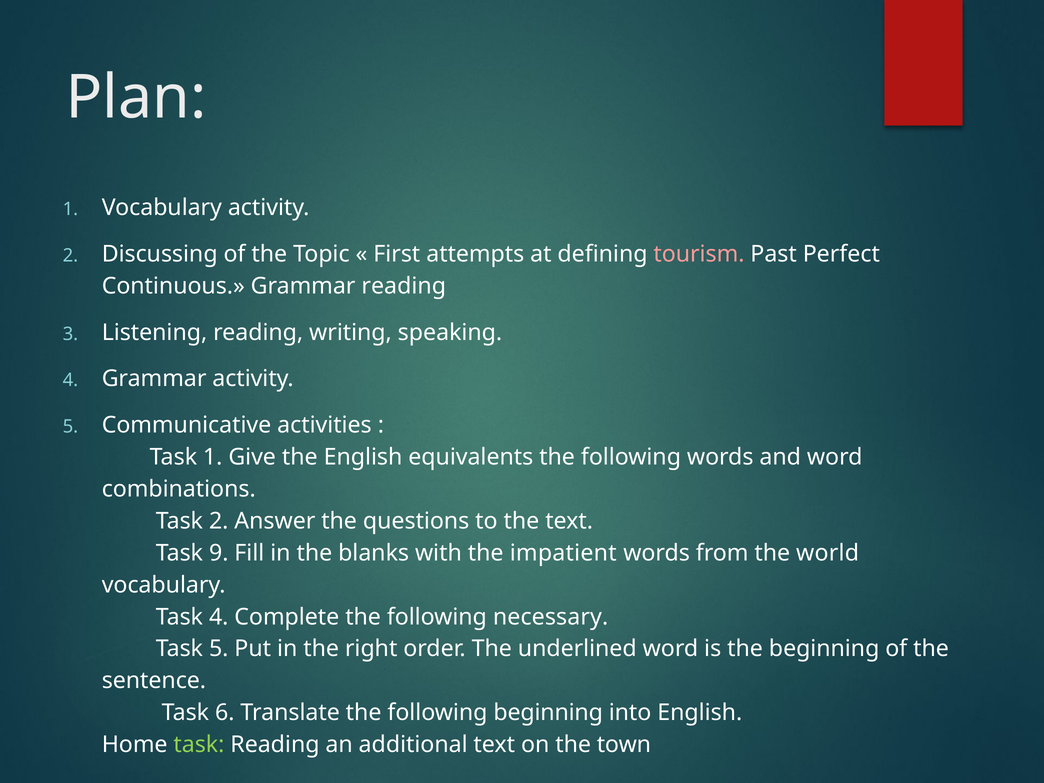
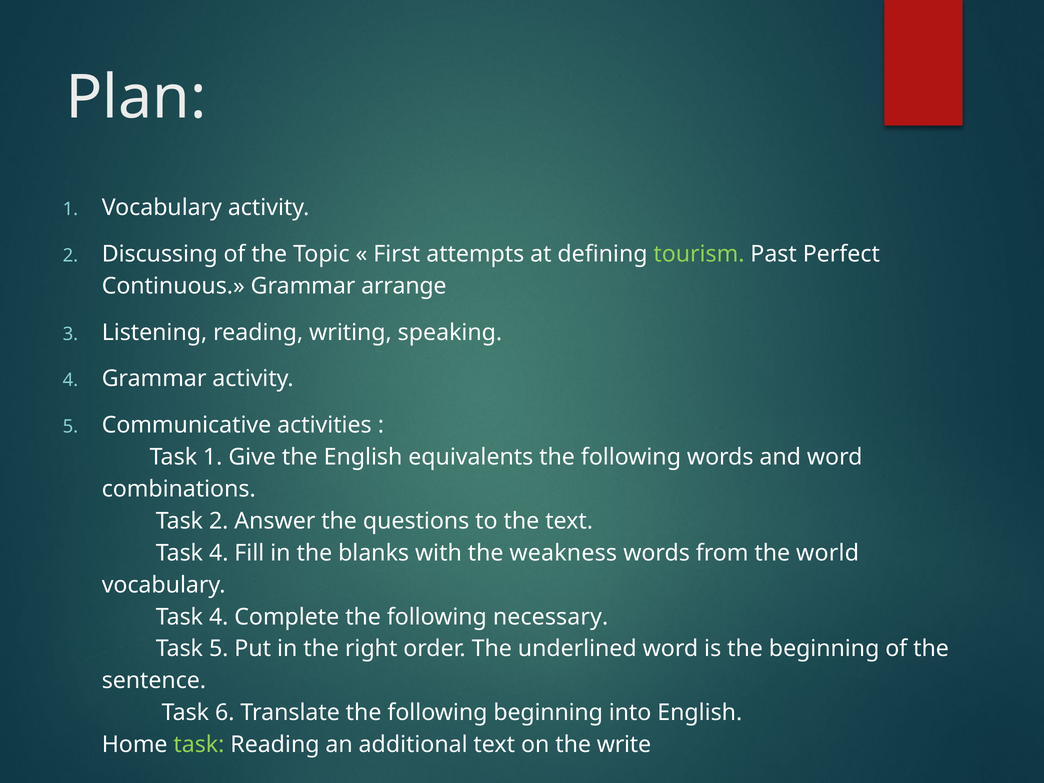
tourism colour: pink -> light green (699, 254)
Grammar reading: reading -> arrange (404, 286)
9: 9 -> 4 (219, 553)
impatient: impatient -> weakness (563, 553)
town: town -> write (624, 745)
